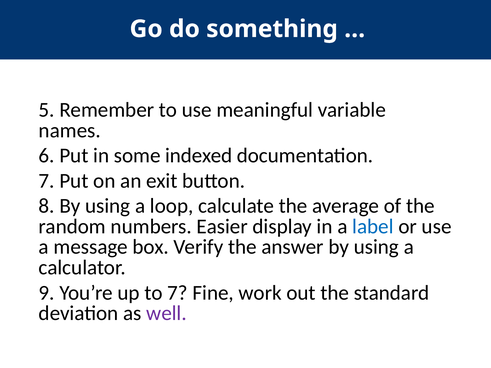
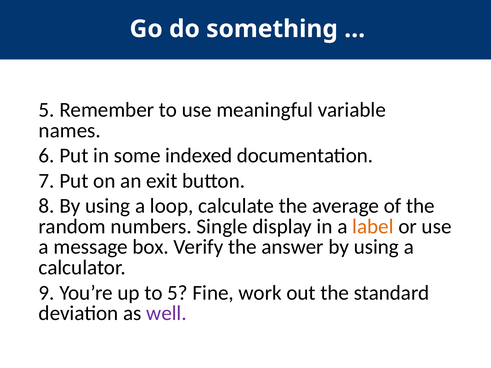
Easier: Easier -> Single (222, 227)
label colour: blue -> orange (373, 227)
to 7: 7 -> 5 (177, 293)
